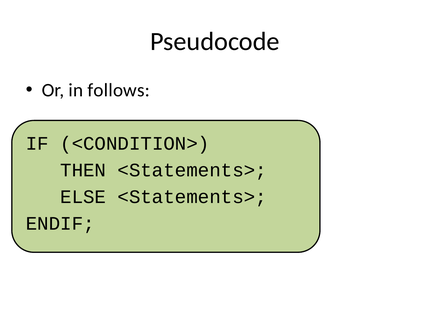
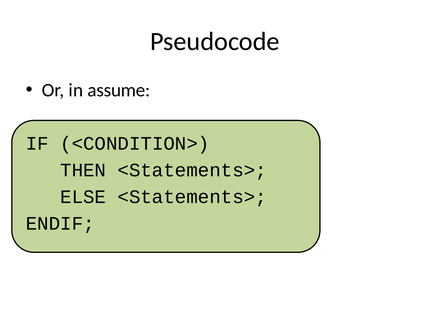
follows: follows -> assume (119, 90)
